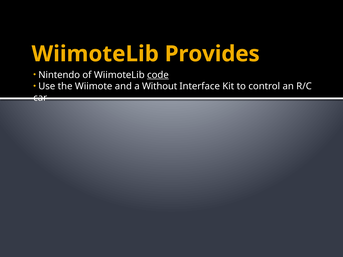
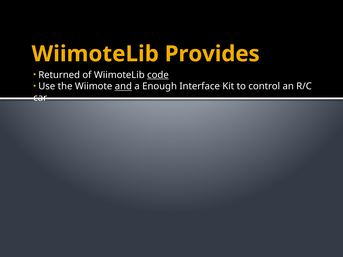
Nintendo: Nintendo -> Returned (59, 75)
and underline: none -> present (123, 86)
Without: Without -> Enough (160, 86)
